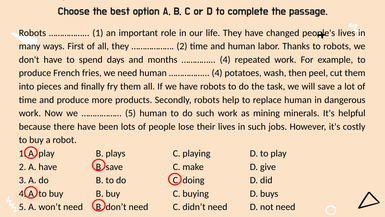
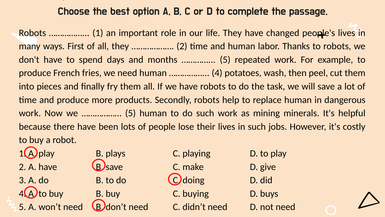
4: 4 -> 5 (225, 60)
